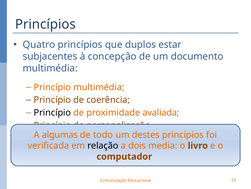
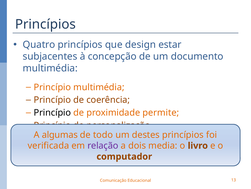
duplos: duplos -> design (140, 45)
avaliada: avaliada -> permite (161, 112)
relação colour: black -> purple (103, 145)
